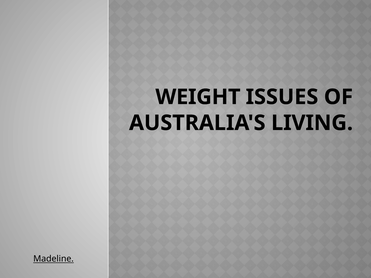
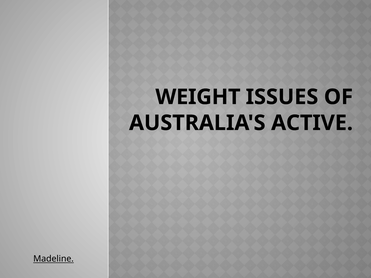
LIVING: LIVING -> ACTIVE (312, 123)
